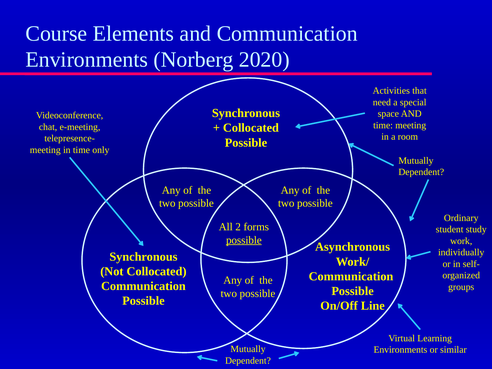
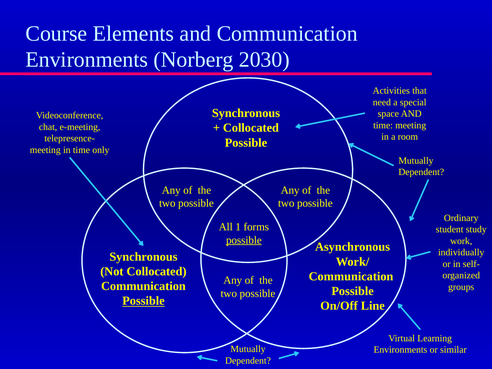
2020: 2020 -> 2030 (264, 60)
2: 2 -> 1 (238, 227)
Possible underline: none -> present (143, 301)
